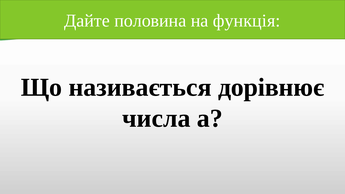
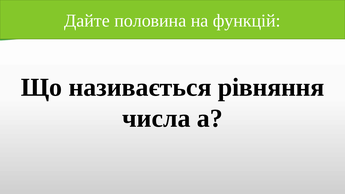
функція: функція -> функцій (247, 21)
дорівнює: дорівнює -> рівняння (271, 87)
